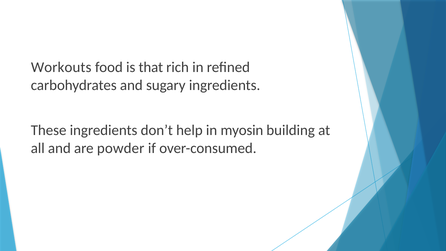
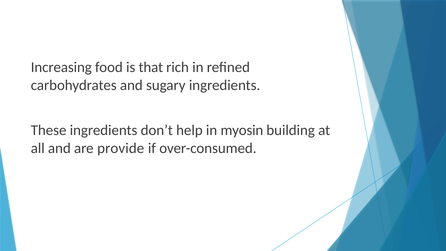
Workouts: Workouts -> Increasing (61, 67)
powder: powder -> provide (121, 148)
